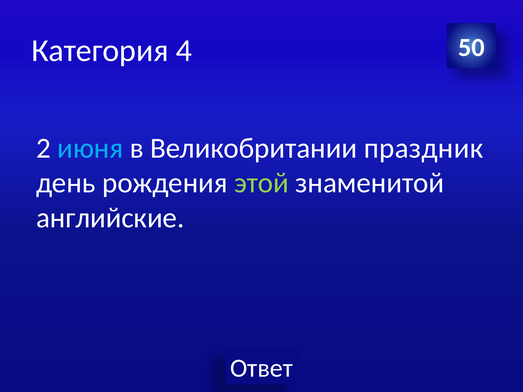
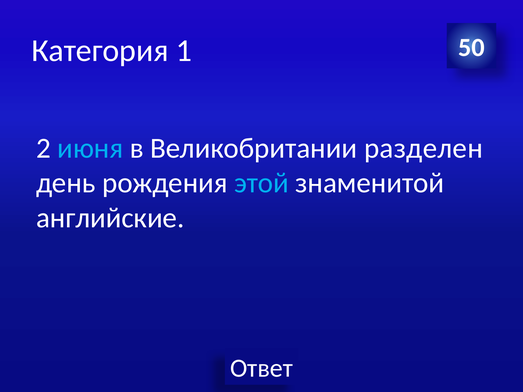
4: 4 -> 1 (184, 51)
праздник: праздник -> разделен (423, 148)
этой colour: light green -> light blue (262, 183)
